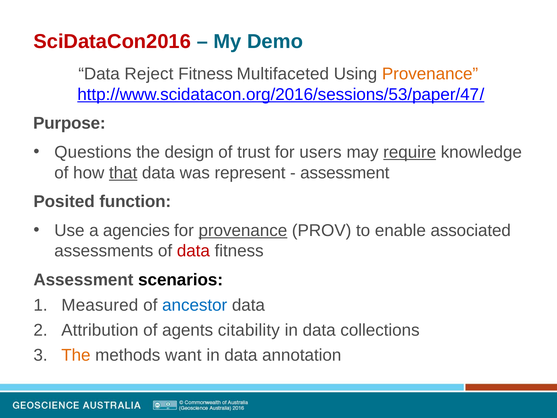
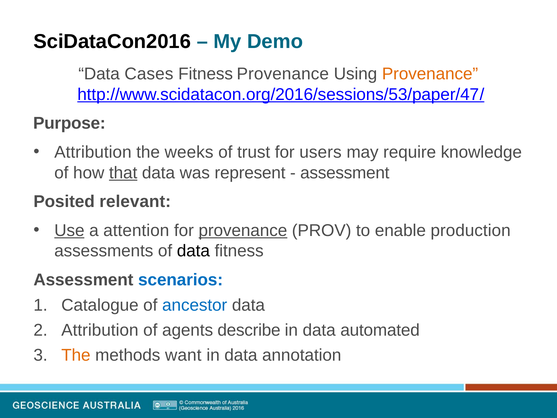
SciDataCon2016 colour: red -> black (112, 42)
Reject: Reject -> Cases (149, 74)
Fitness Multifaceted: Multifaceted -> Provenance (283, 74)
Questions: Questions -> Attribution (93, 152)
design: design -> weeks (189, 152)
require underline: present -> none (410, 152)
function: function -> relevant (135, 202)
Use underline: none -> present (69, 230)
agencies: agencies -> attention (136, 230)
associated: associated -> production (471, 230)
data colour: red -> black (193, 251)
scenarios colour: black -> blue (181, 280)
Measured: Measured -> Catalogue (100, 305)
citability: citability -> describe (249, 330)
collections: collections -> automated (380, 330)
